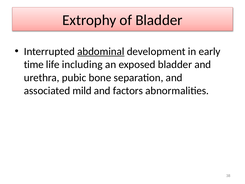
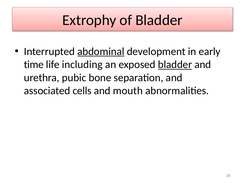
bladder underline: none -> present (175, 64)
mild: mild -> cells (82, 91)
factors: factors -> mouth (128, 91)
